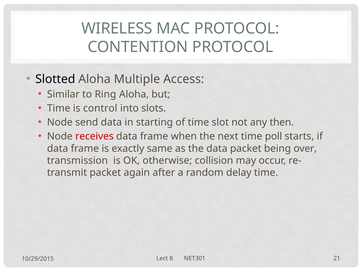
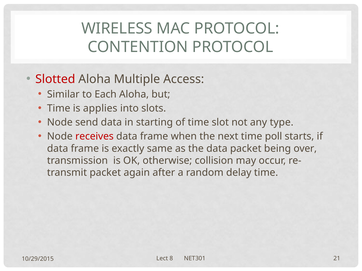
Slotted colour: black -> red (55, 79)
Ring: Ring -> Each (106, 94)
control: control -> applies (100, 109)
then: then -> type (282, 123)
